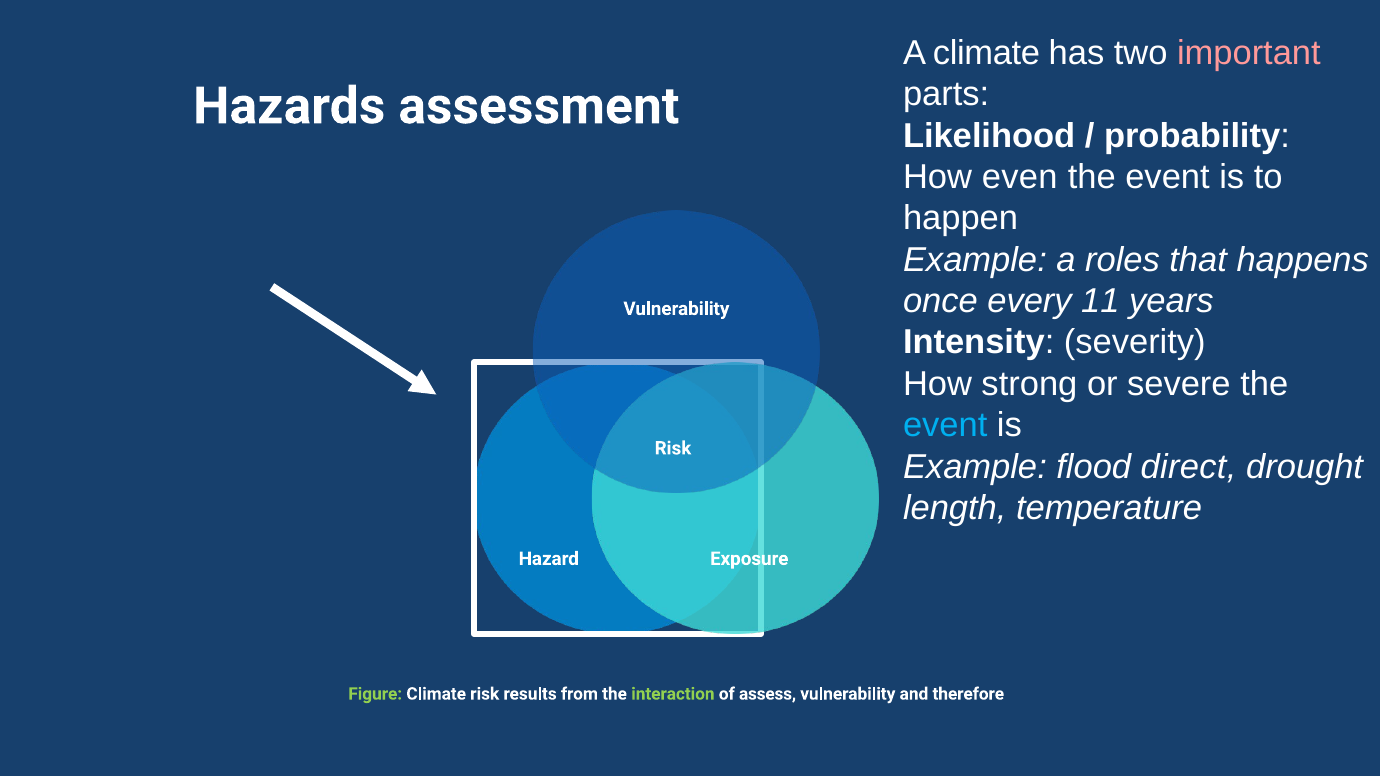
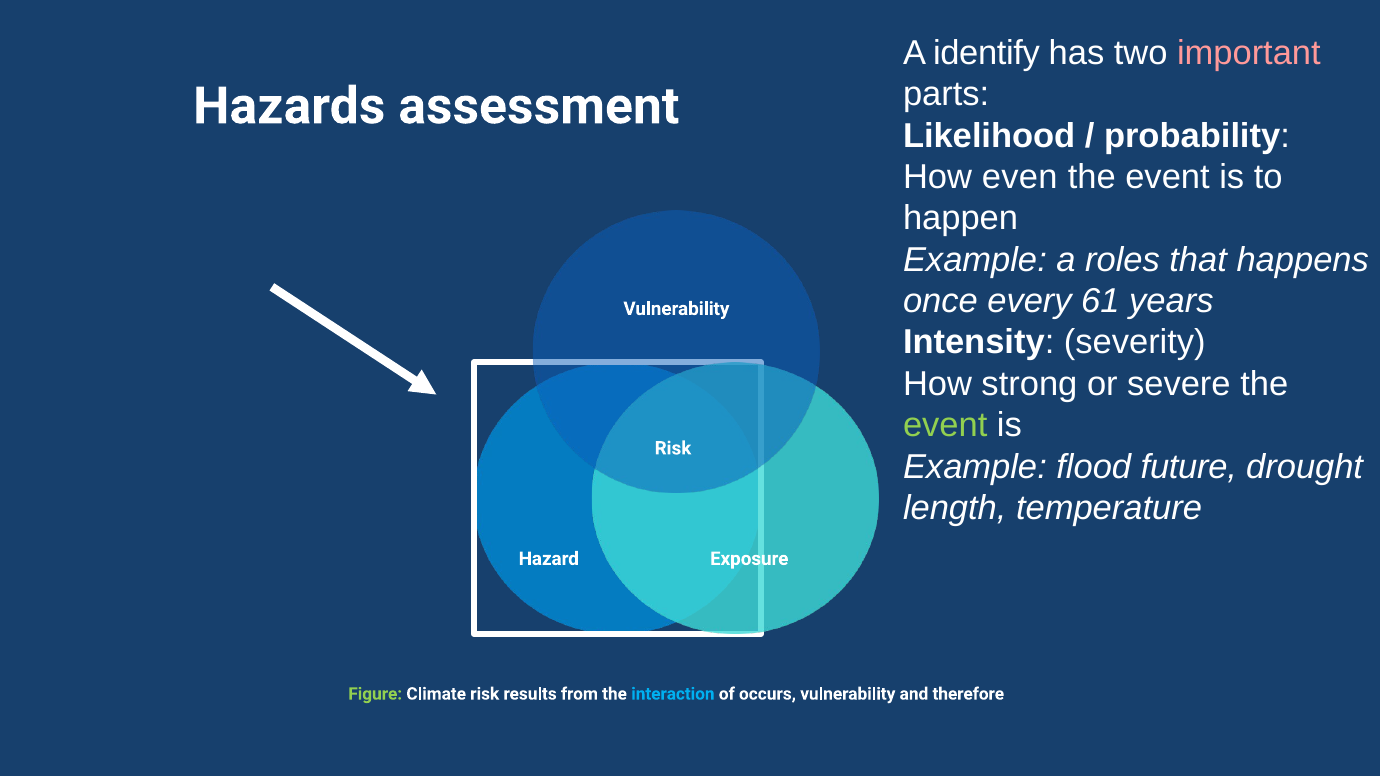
A climate: climate -> identify (987, 53)
11: 11 -> 61 (1100, 301)
event colour: light blue -> light green (945, 425)
direct: direct -> future (1189, 467)
interaction colour: light green -> light blue (673, 694)
assess: assess -> occurs (767, 694)
